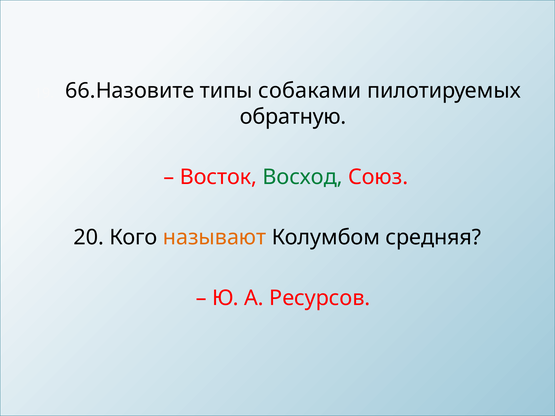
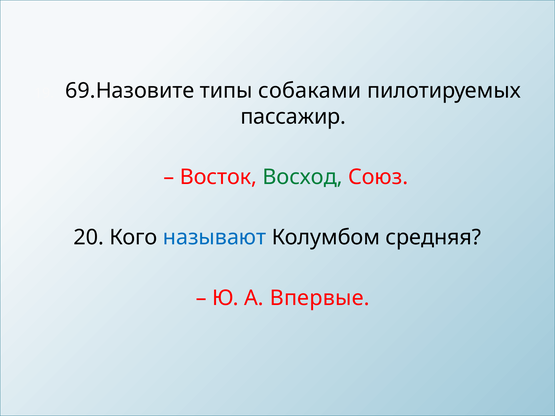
66.Назовите: 66.Назовите -> 69.Назовите (130, 91)
обратную: обратную -> пассажир (293, 117)
называют colour: orange -> blue (215, 238)
Ресурсов: Ресурсов -> Впервые (320, 298)
